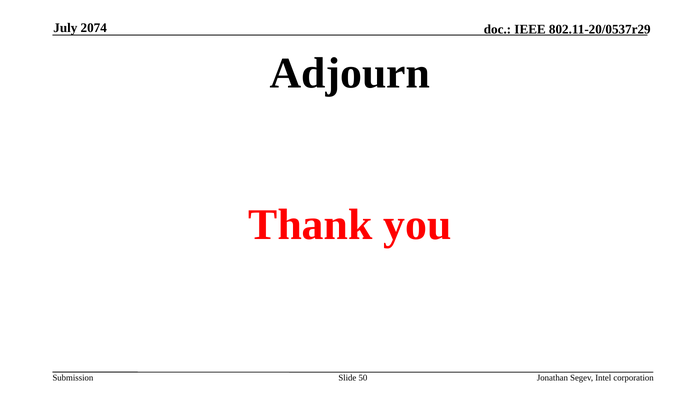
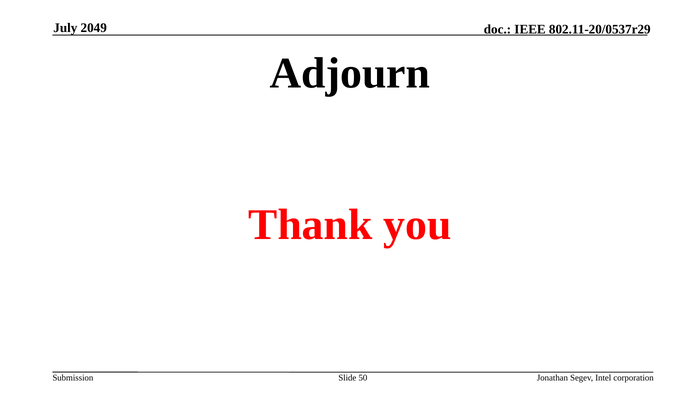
2074: 2074 -> 2049 (94, 28)
